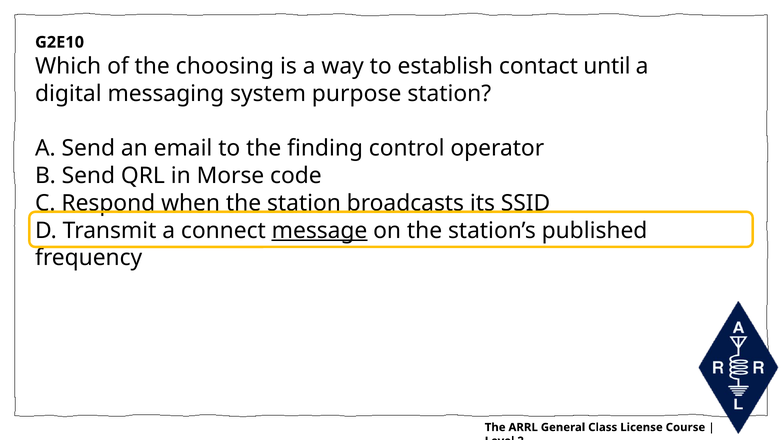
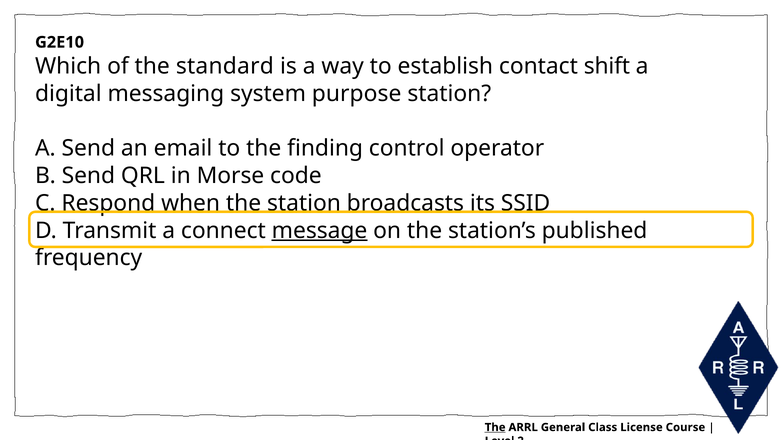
choosing: choosing -> standard (225, 66)
until: until -> shift (607, 66)
The underline: none -> present (495, 427)
